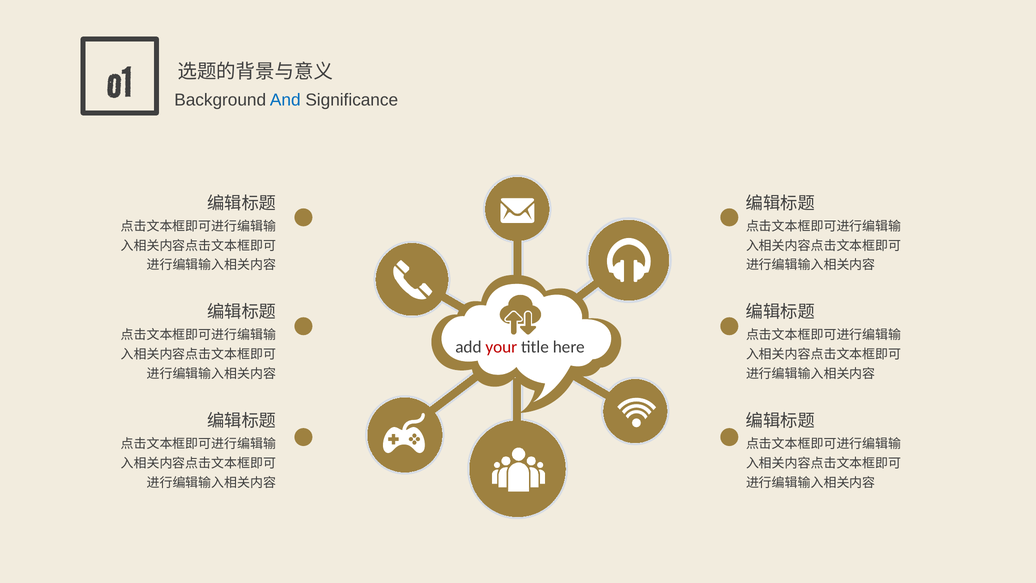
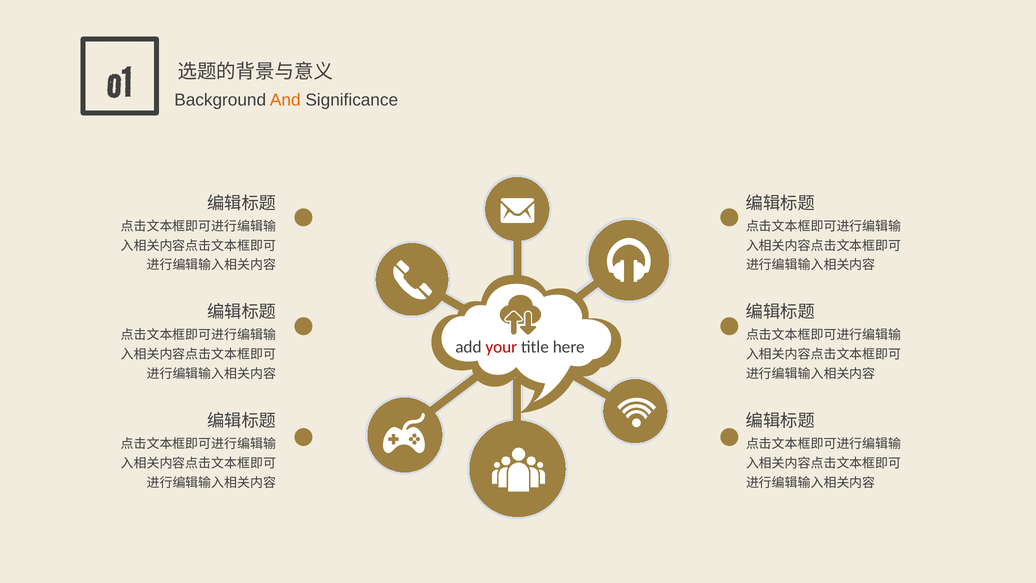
And colour: blue -> orange (285, 100)
